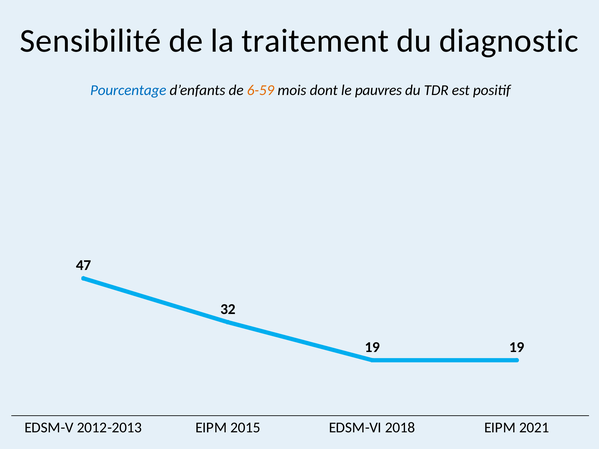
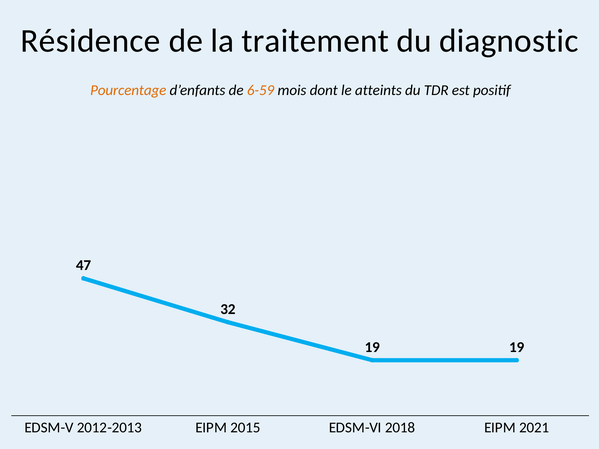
Sensibilité: Sensibilité -> Résidence (91, 41)
Pourcentage colour: blue -> orange (128, 90)
pauvres: pauvres -> atteints (378, 90)
